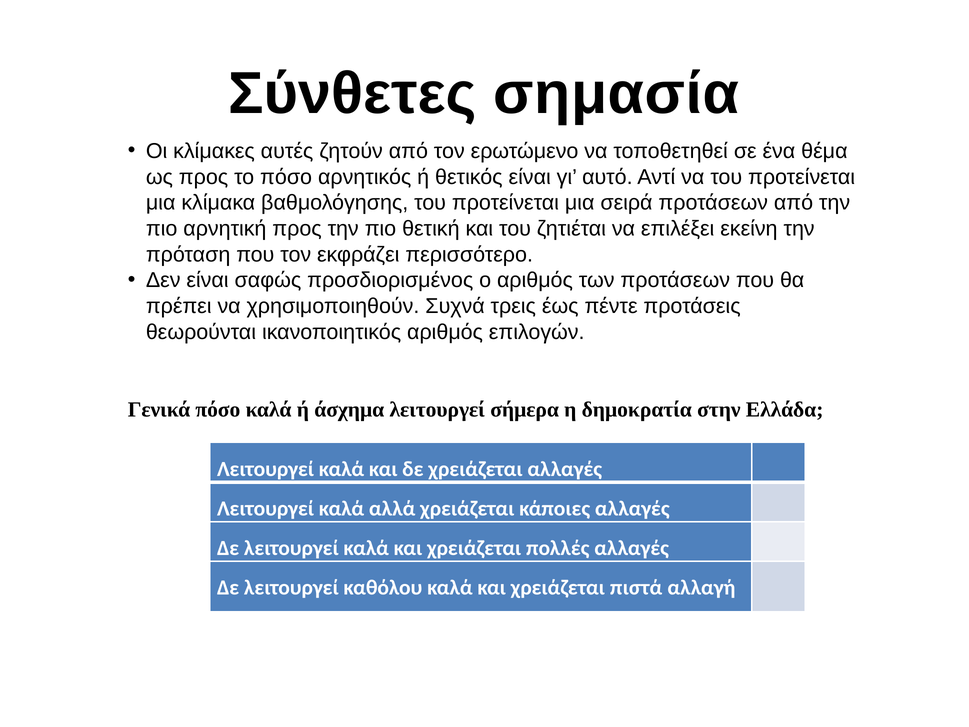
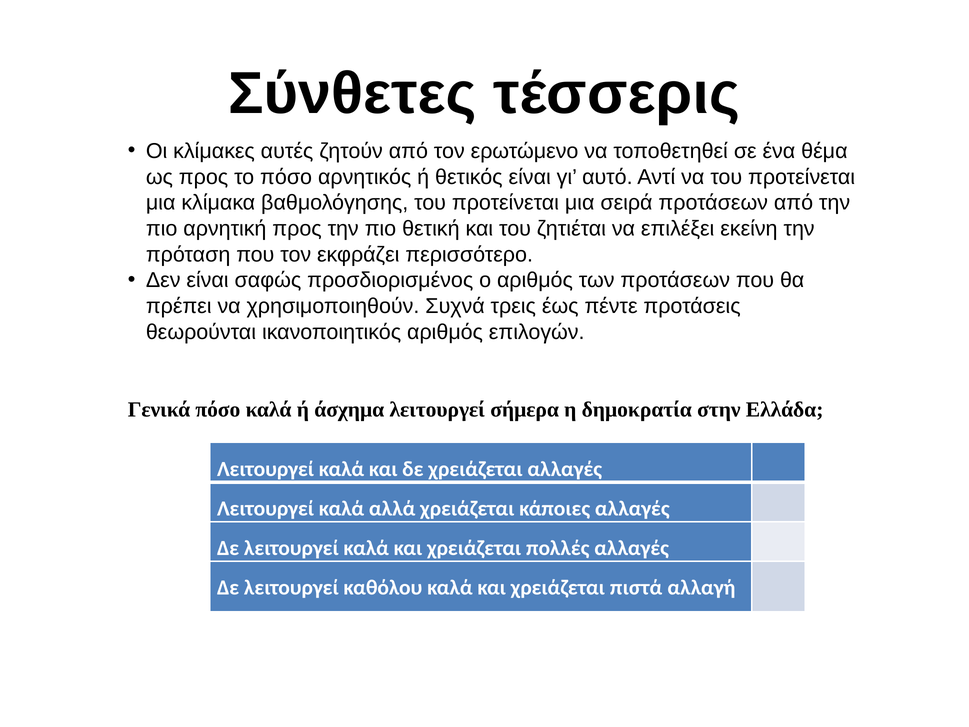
σημασία: σημασία -> τέσσερις (616, 94)
